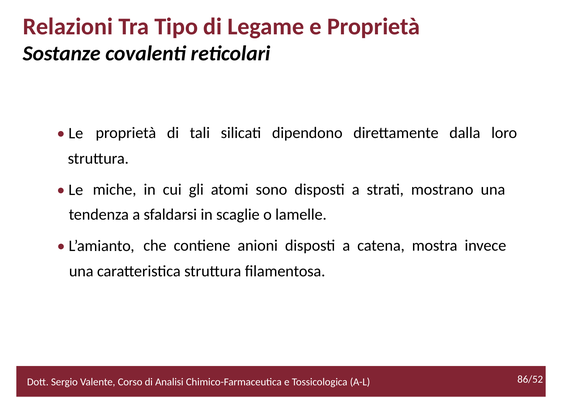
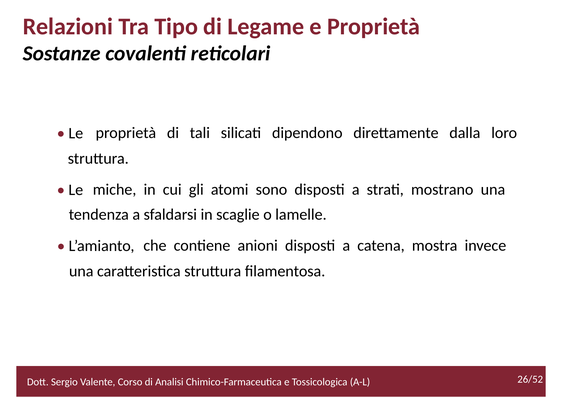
86/52: 86/52 -> 26/52 (530, 379)
